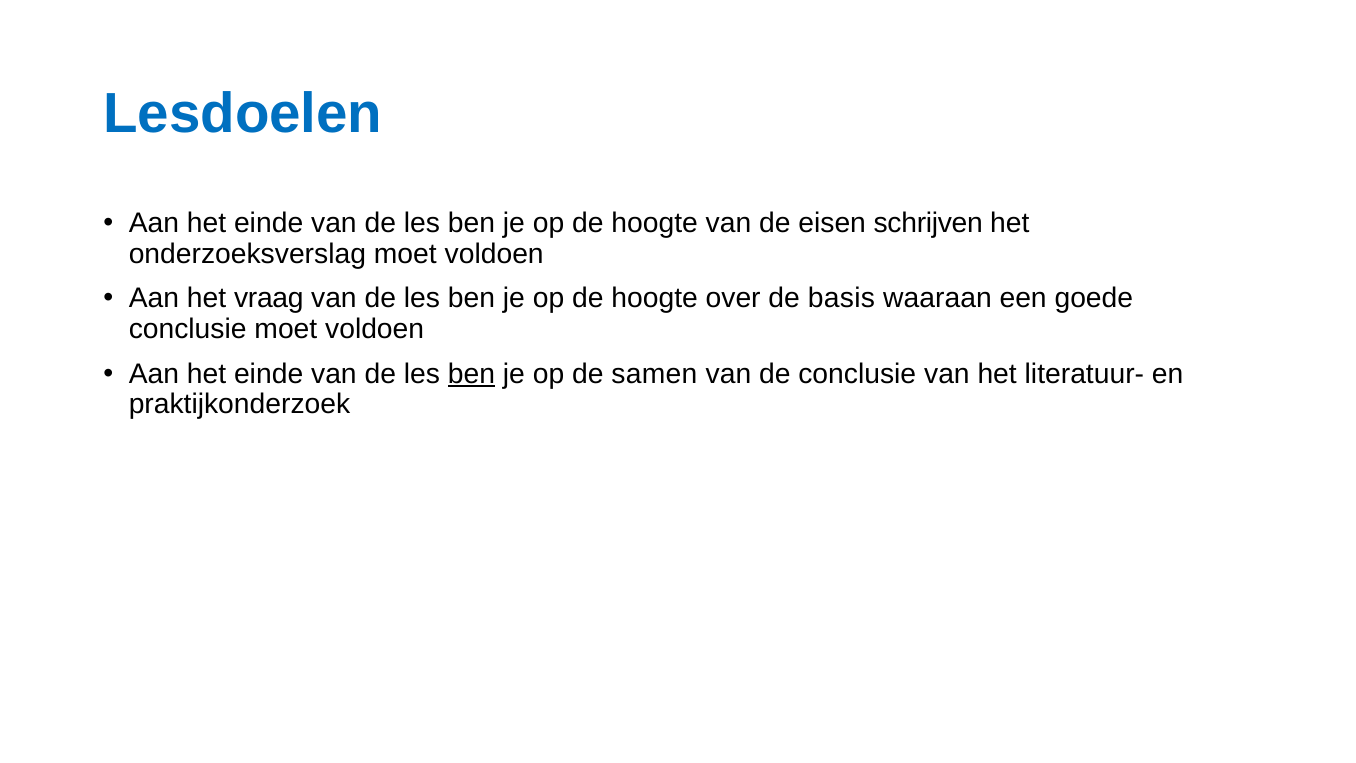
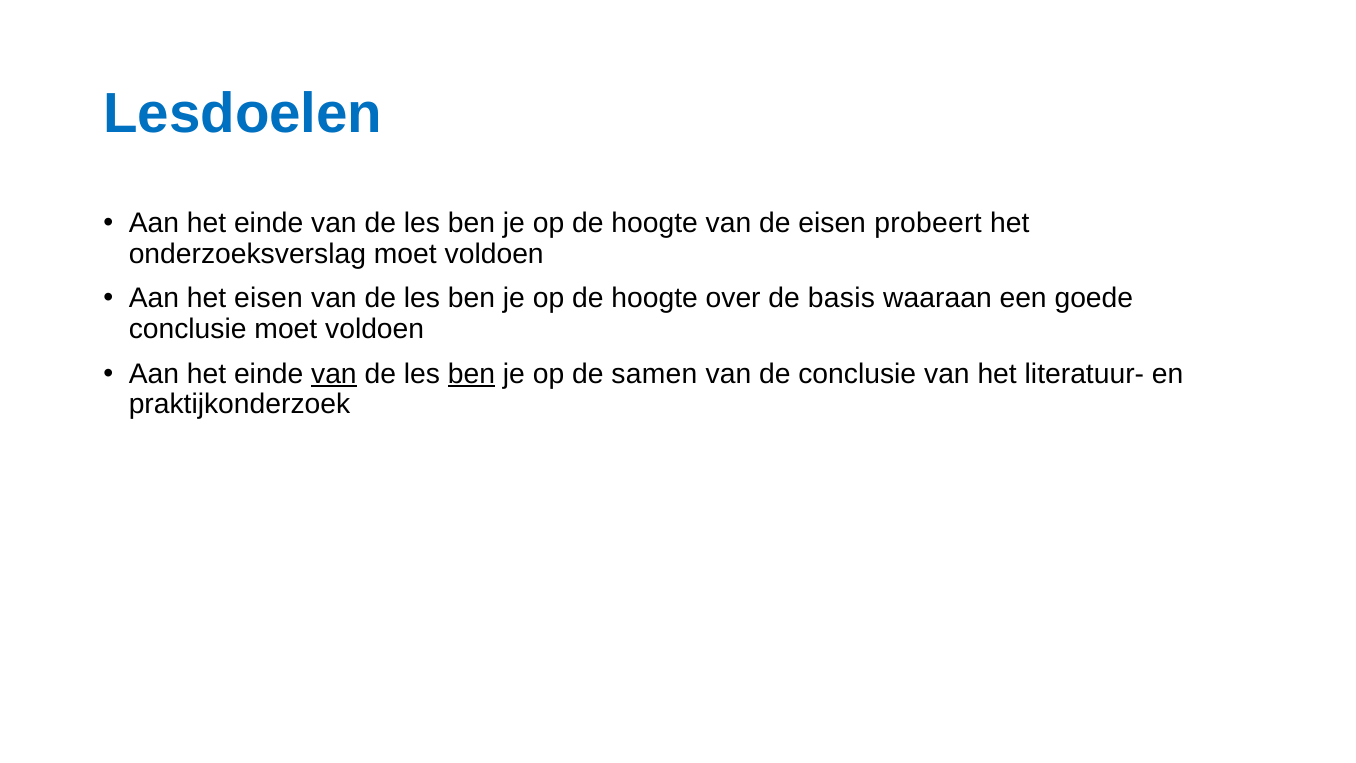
schrijven: schrijven -> probeert (928, 223)
het vraag: vraag -> eisen (269, 298)
van underline: none -> present (334, 374)
